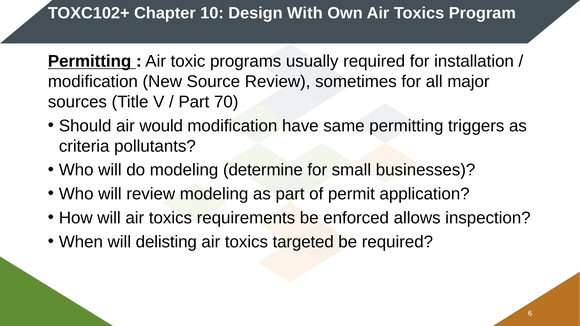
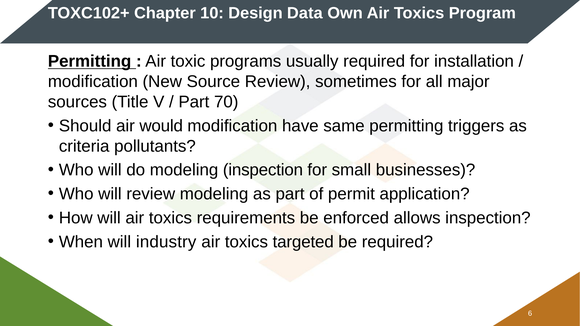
With: With -> Data (305, 13)
modeling determine: determine -> inspection (263, 170)
delisting: delisting -> industry (166, 242)
